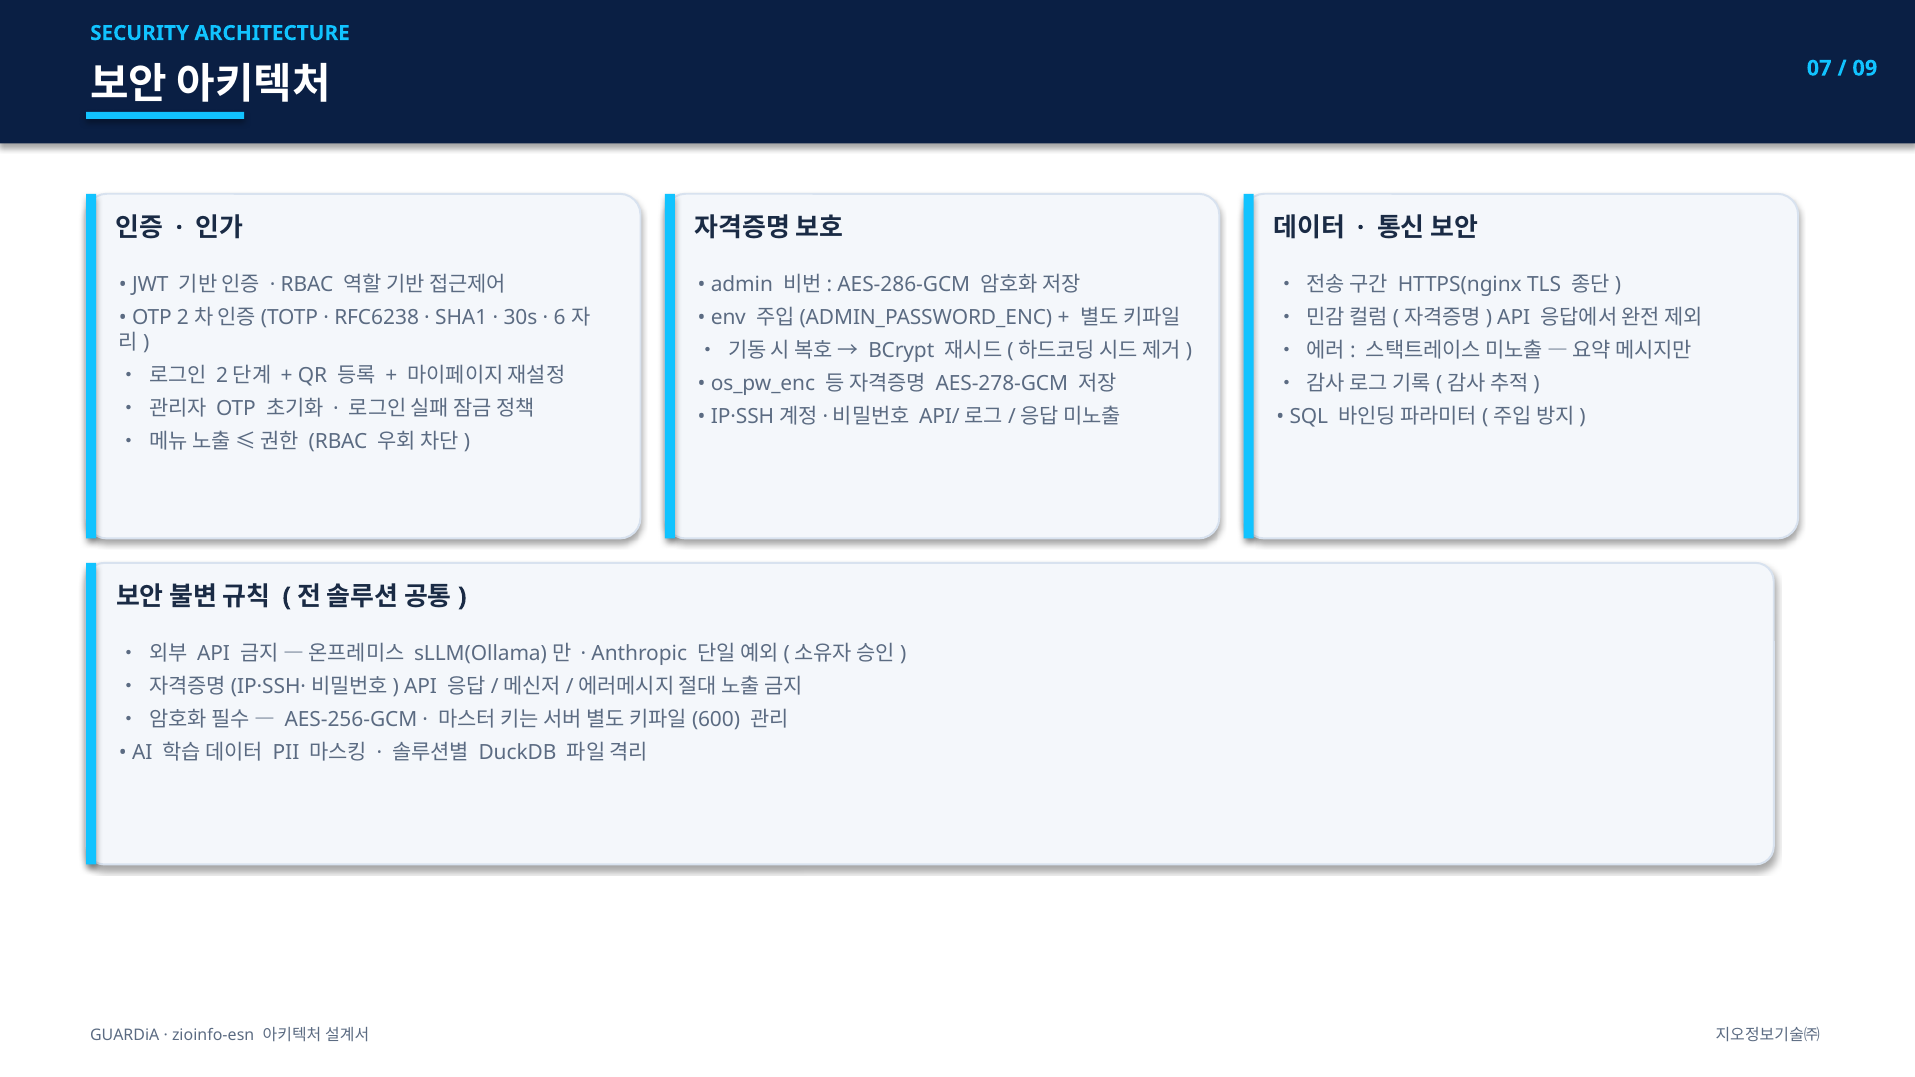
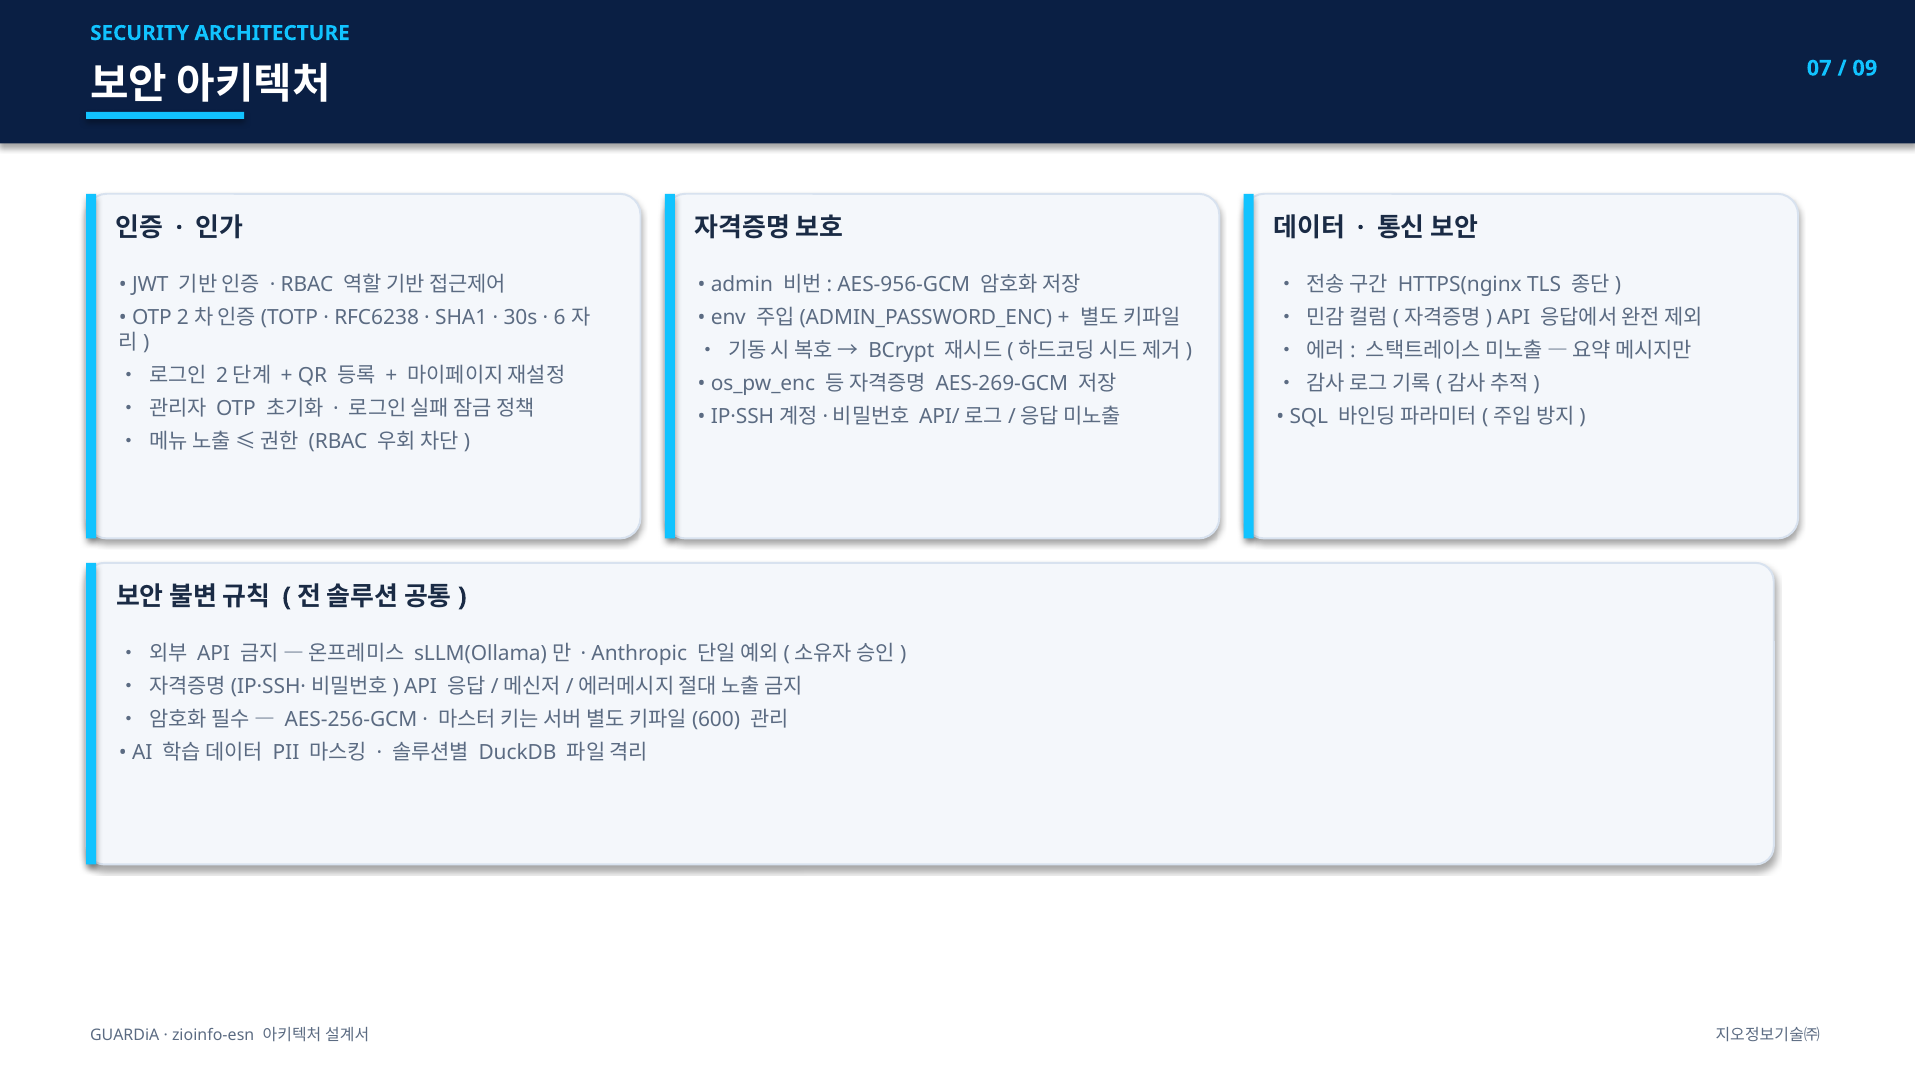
AES-286-GCM: AES-286-GCM -> AES-956-GCM (904, 285)
AES-278-GCM: AES-278-GCM -> AES-269-GCM (1002, 384)
